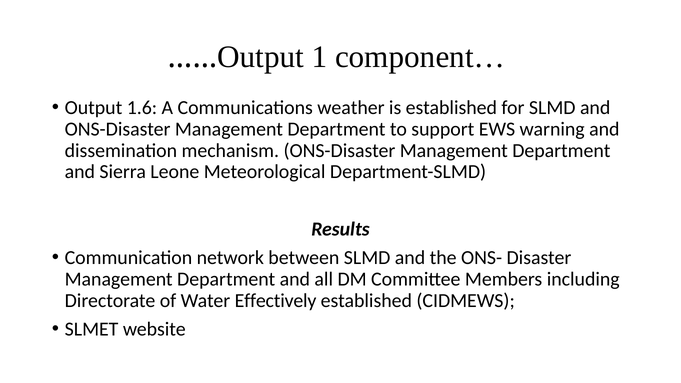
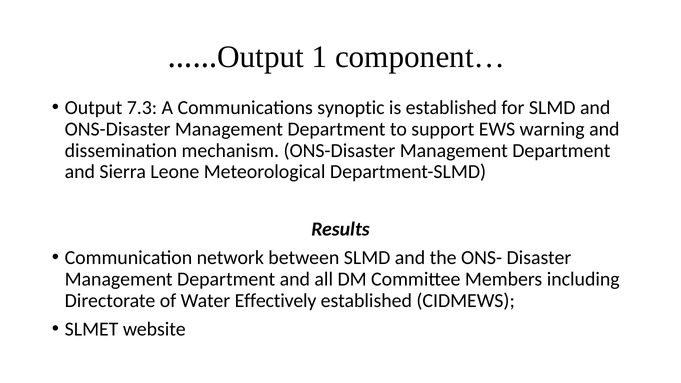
1.6: 1.6 -> 7.3 (142, 108)
weather: weather -> synoptic (351, 108)
